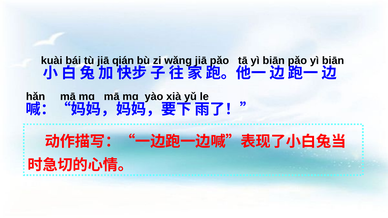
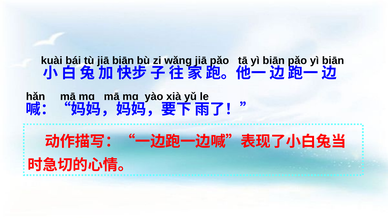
jiā qián: qián -> biān (123, 61)
